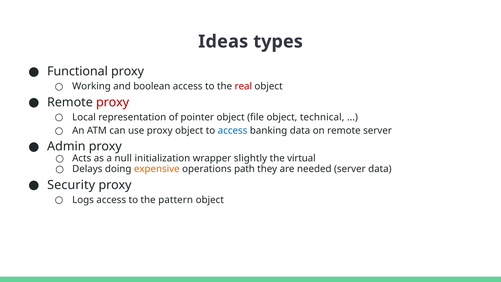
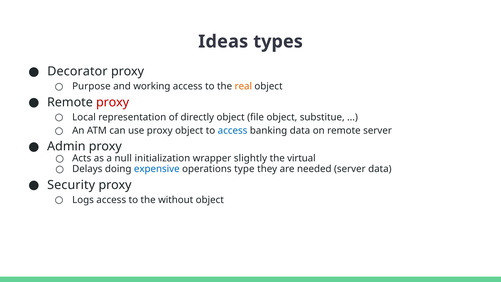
Functional: Functional -> Decorator (77, 71)
Working: Working -> Purpose (91, 86)
boolean: boolean -> working (152, 86)
real colour: red -> orange (243, 86)
pointer: pointer -> directly (197, 117)
technical: technical -> substitue (322, 117)
expensive colour: orange -> blue (157, 169)
path: path -> type (244, 169)
pattern: pattern -> without (176, 200)
